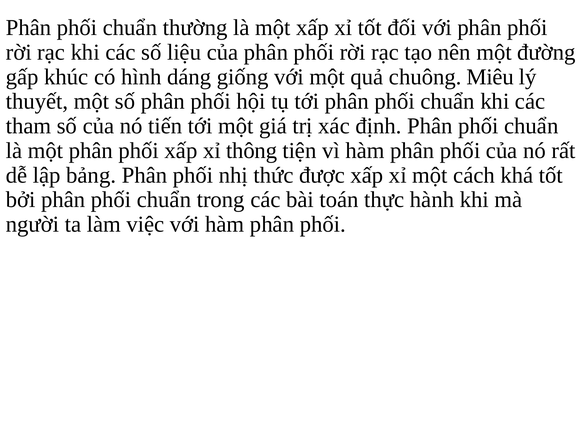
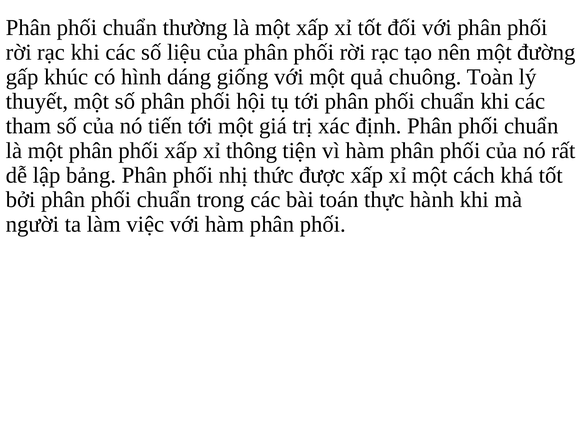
Miêu: Miêu -> Toàn (490, 77)
